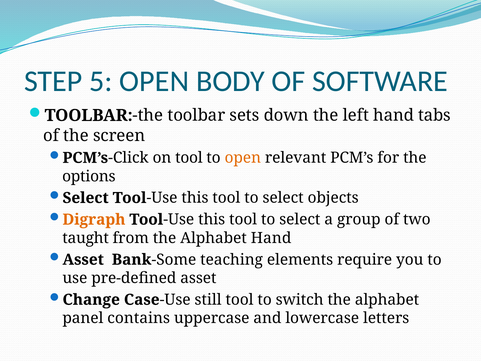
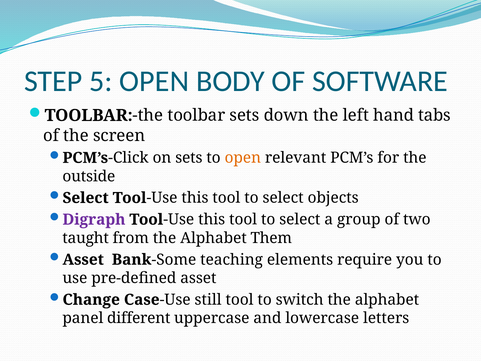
on tool: tool -> sets (189, 158)
options: options -> outside (89, 176)
Digraph colour: orange -> purple (94, 219)
Alphabet Hand: Hand -> Them (271, 238)
contains: contains -> different (139, 318)
